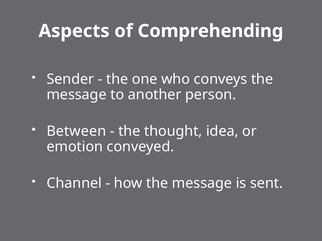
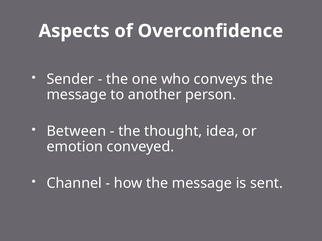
Comprehending: Comprehending -> Overconfidence (210, 31)
